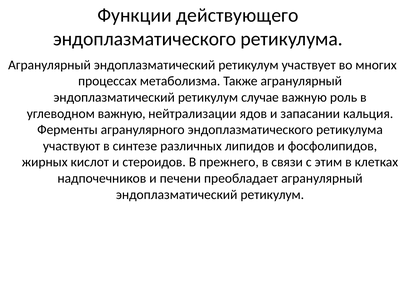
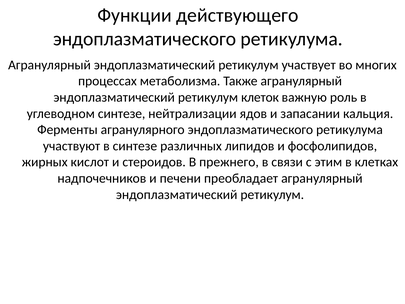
случае: случае -> клеток (260, 97)
углеводном важную: важную -> синтезе (122, 113)
